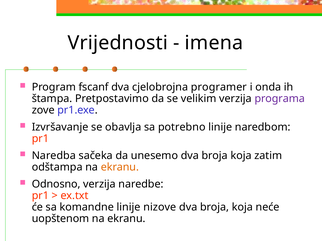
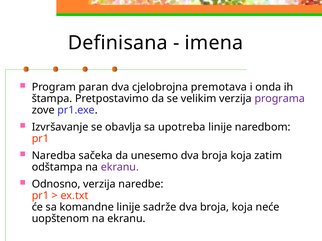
Vrijednosti: Vrijednosti -> Definisana (118, 43)
fscanf: fscanf -> paran (94, 87)
programer: programer -> premotava (219, 87)
potrebno: potrebno -> upotreba (182, 127)
ekranu colour: orange -> purple (120, 167)
nizove: nizove -> sadrže (160, 208)
